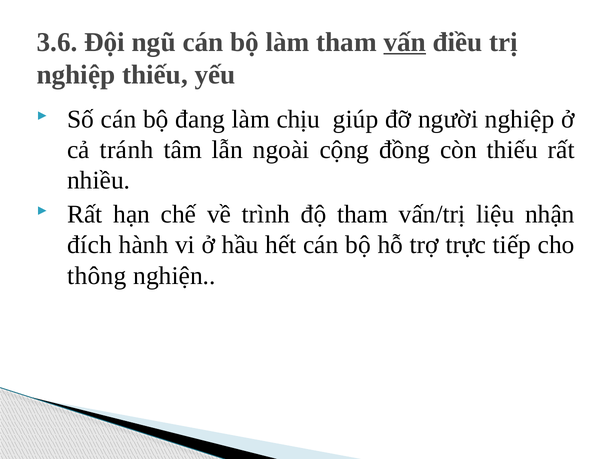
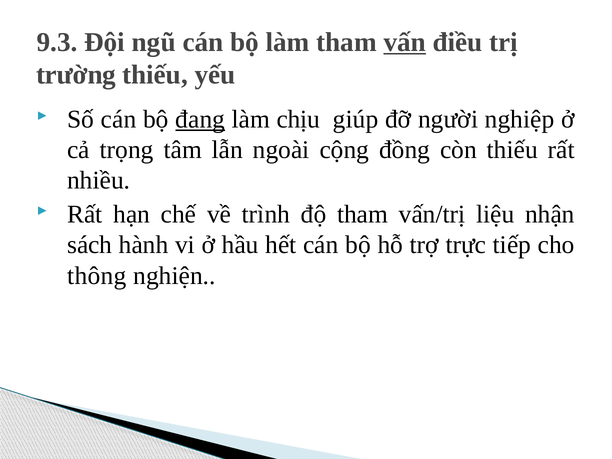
3.6: 3.6 -> 9.3 (57, 42)
nghiệp: nghiệp -> trường (76, 75)
đang underline: none -> present (200, 119)
tránh: tránh -> trọng (127, 150)
đích: đích -> sách (90, 245)
